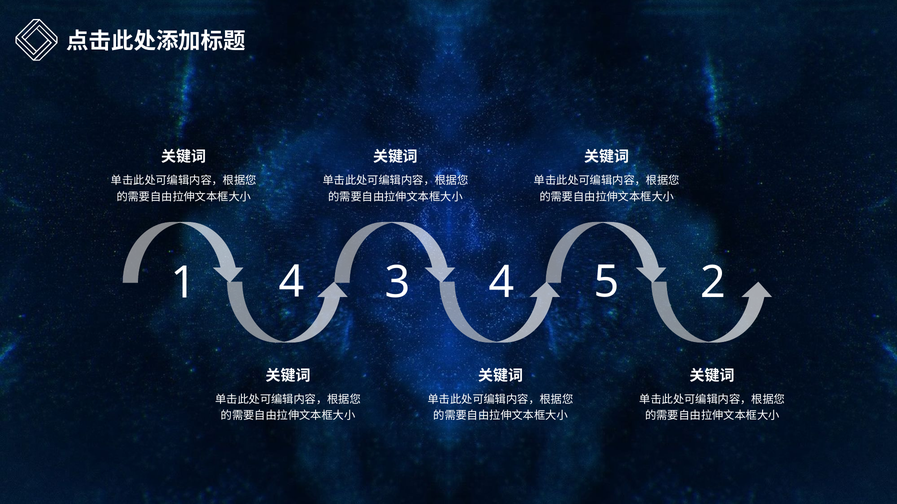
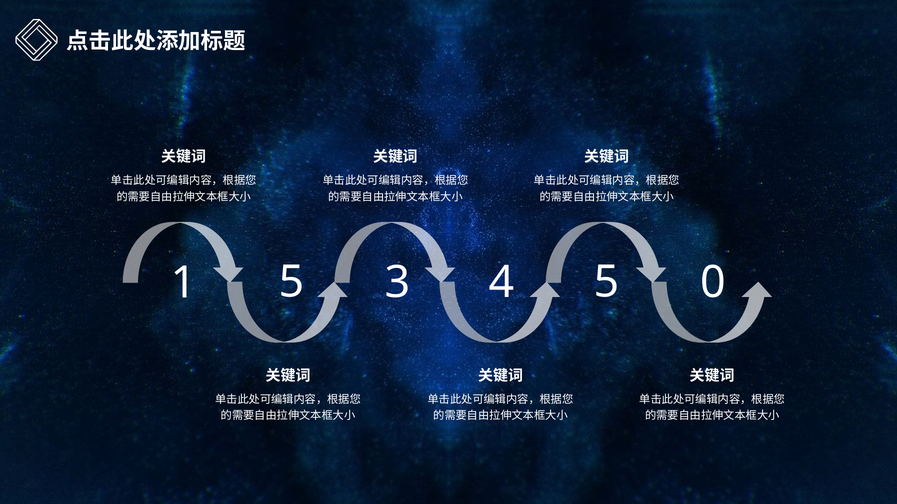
1 4: 4 -> 5 (292, 282)
2: 2 -> 0 (713, 283)
